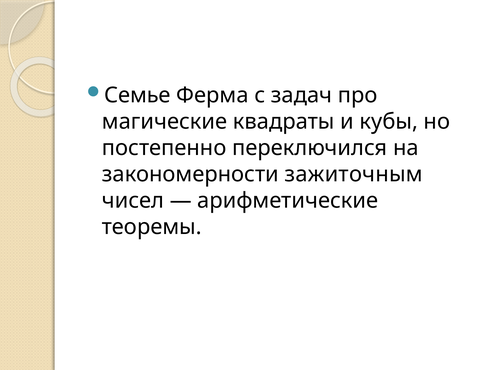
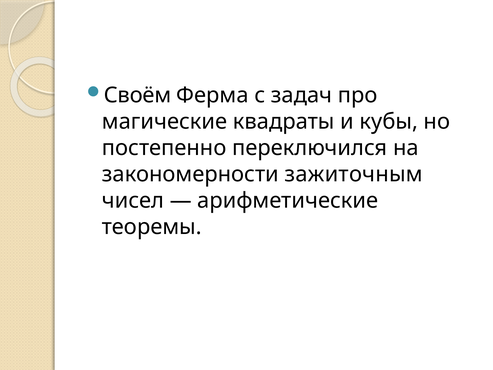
Семье: Семье -> Своём (138, 95)
